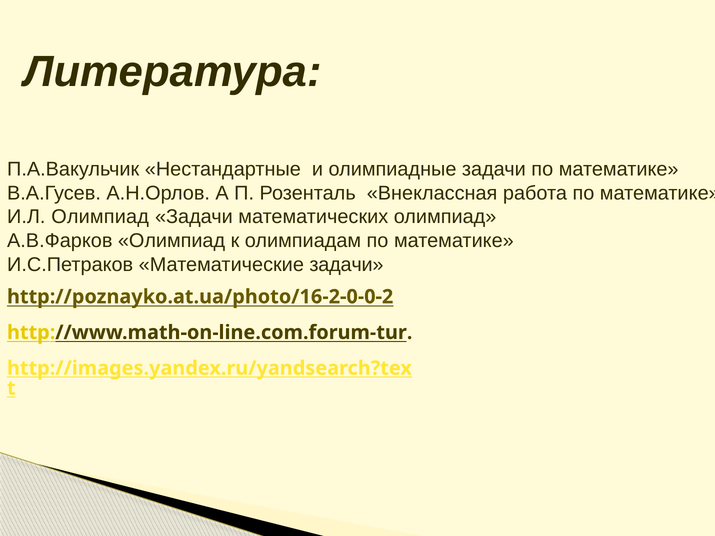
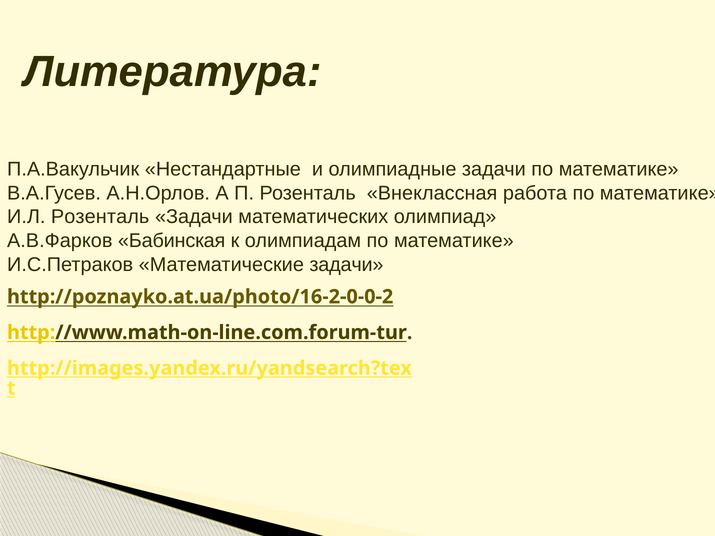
И.Л Олимпиад: Олимпиад -> Розенталь (100, 217)
А.В.Фарков Олимпиад: Олимпиад -> Бабинская (172, 241)
